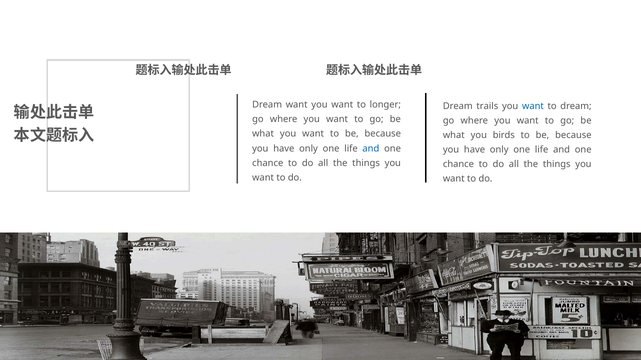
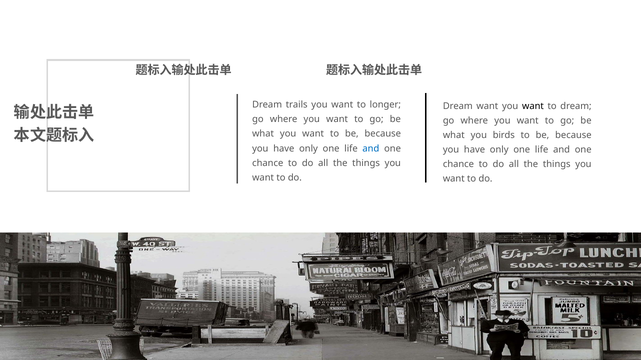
Dream want: want -> trails (297, 105)
Dream trails: trails -> want (487, 106)
want colour: blue -> black (533, 106)
